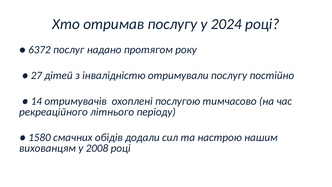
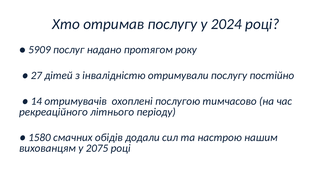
6372: 6372 -> 5909 (39, 50)
2008: 2008 -> 2075 (97, 148)
